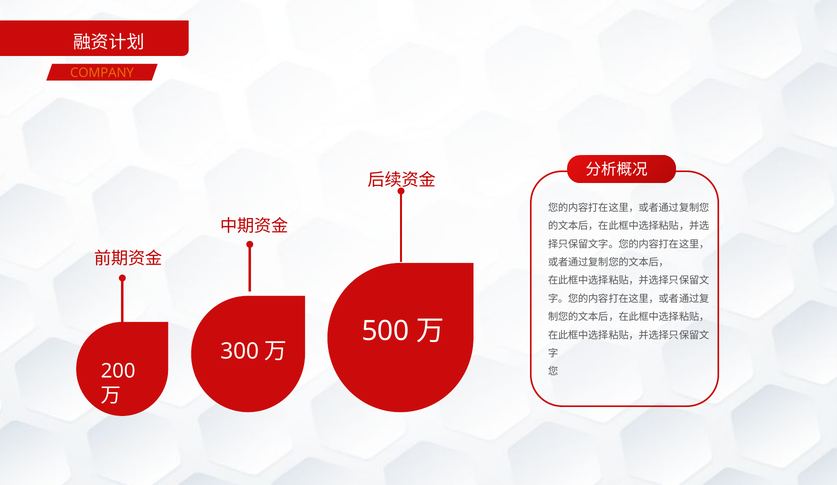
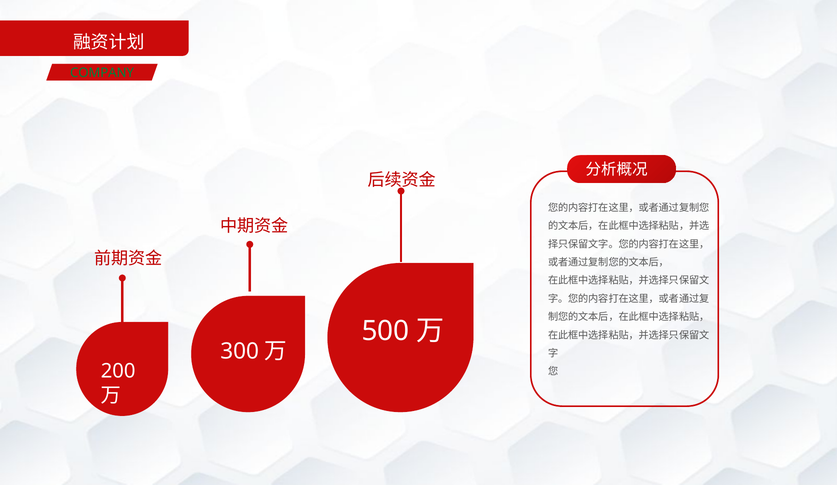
COMPANY colour: orange -> green (102, 73)
